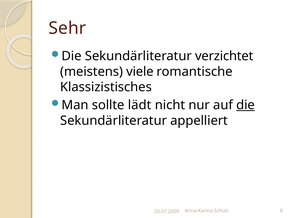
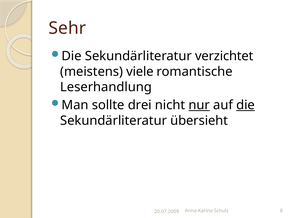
Klassizistisches: Klassizistisches -> Leserhandlung (106, 87)
lädt: lädt -> drei (140, 105)
nur underline: none -> present (199, 105)
appelliert: appelliert -> übersieht (199, 121)
